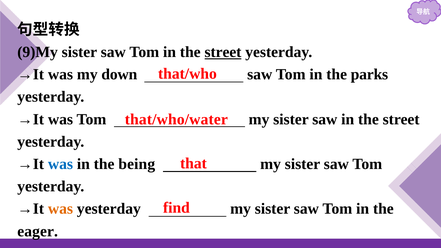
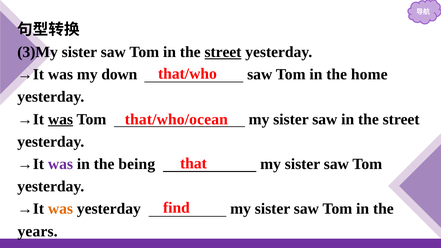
9)My: 9)My -> 3)My (38, 52)
parks: parks -> home (369, 74)
was underline: none -> present (60, 119)
that/who/water: that/who/water -> that/who/ocean (176, 119)
was colour: blue -> purple (60, 164)
eager: eager -> years (38, 231)
